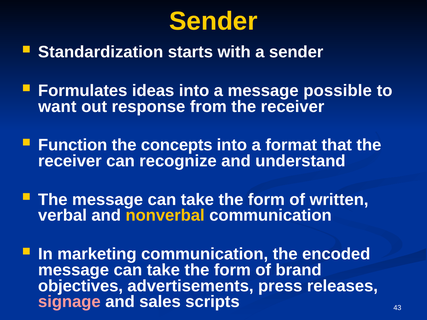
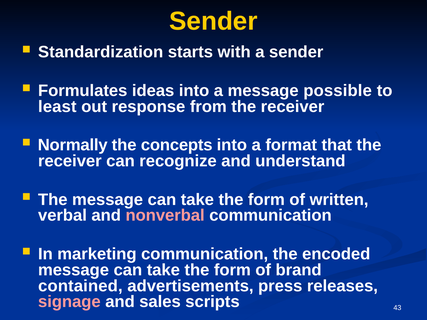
want: want -> least (57, 107)
Function: Function -> Normally (73, 145)
nonverbal colour: yellow -> pink (165, 216)
objectives: objectives -> contained (80, 286)
